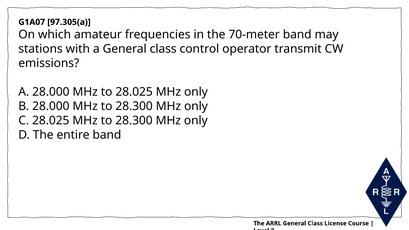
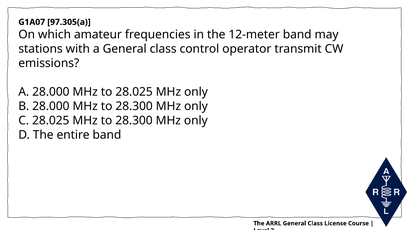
70-meter: 70-meter -> 12-meter (254, 35)
